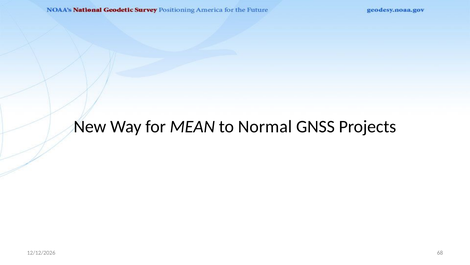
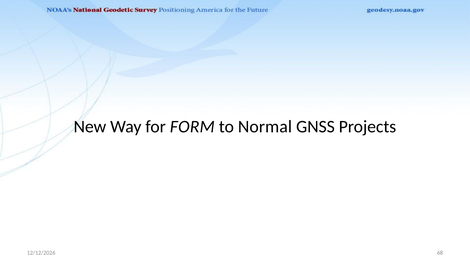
MEAN: MEAN -> FORM (192, 126)
